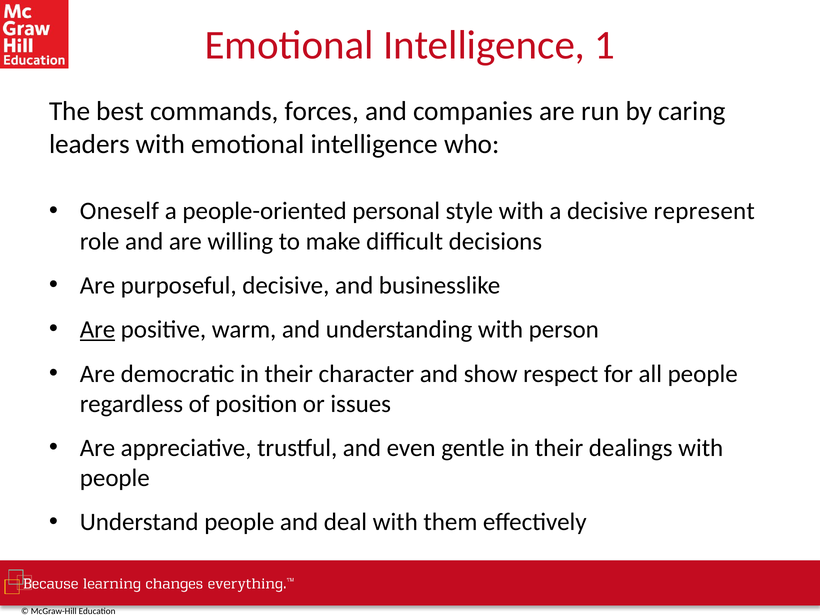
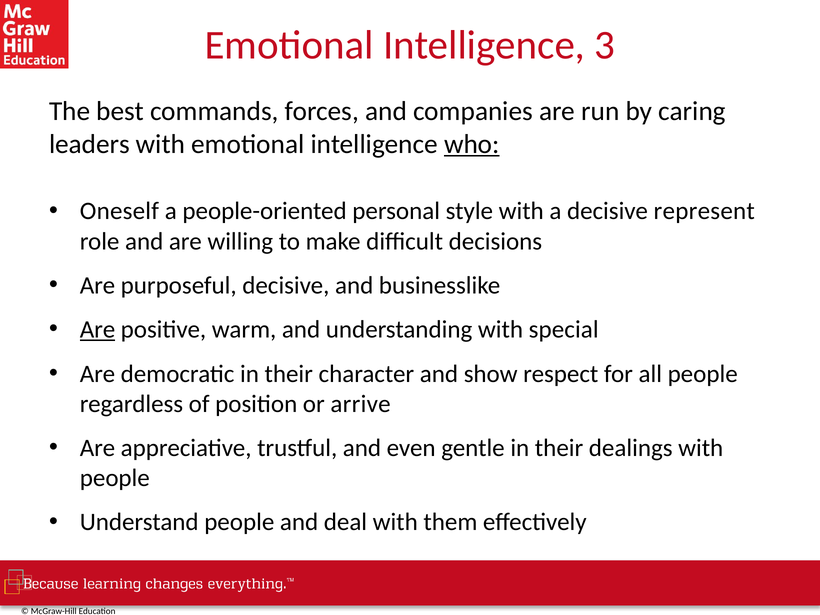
1: 1 -> 3 (605, 45)
who underline: none -> present (472, 144)
person: person -> special (564, 330)
issues: issues -> arrive (361, 404)
